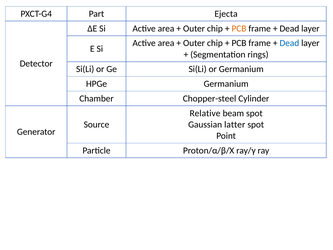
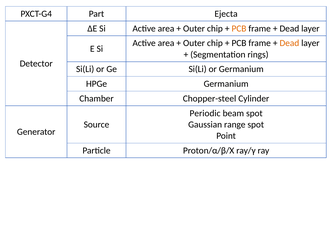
Dead colour: blue -> orange (289, 43)
Relative: Relative -> Periodic (205, 113)
latter: latter -> range (235, 124)
